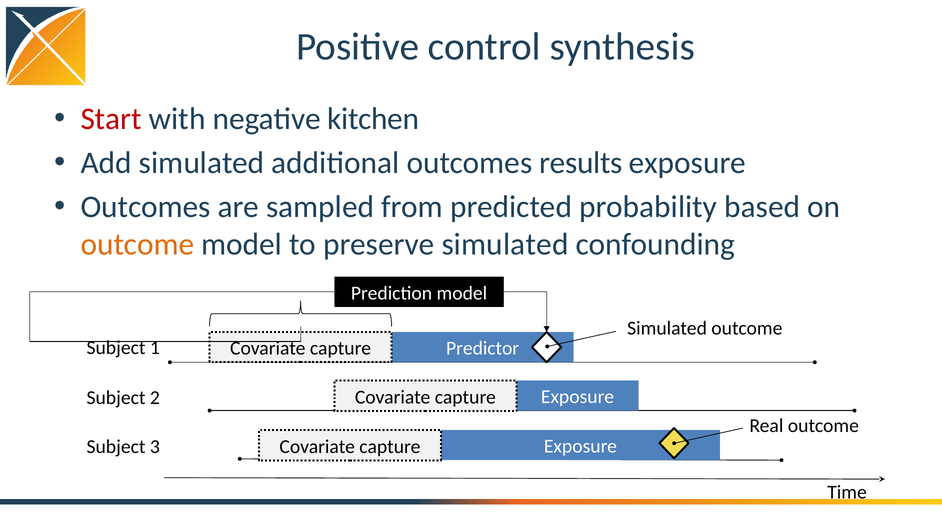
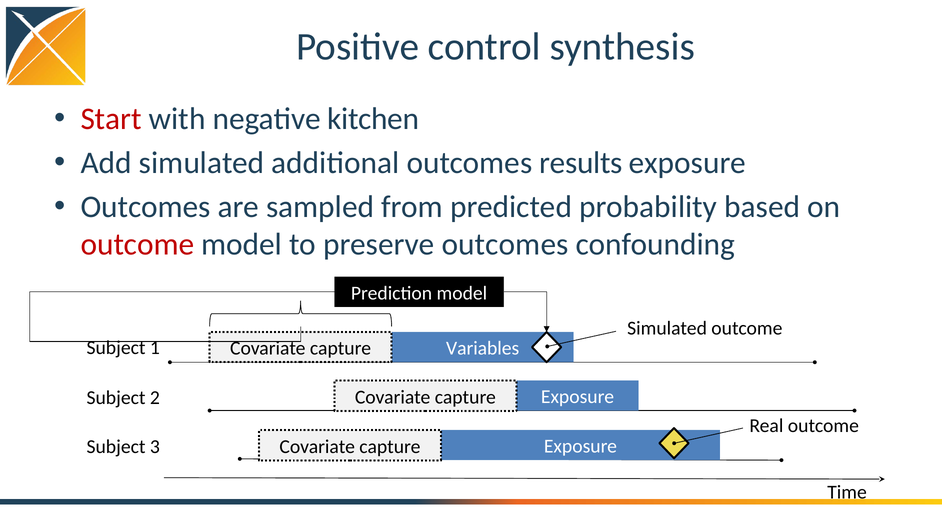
outcome colour: orange -> red (137, 244)
preserve simulated: simulated -> outcomes (505, 244)
Predictor: Predictor -> Variables (483, 348)
